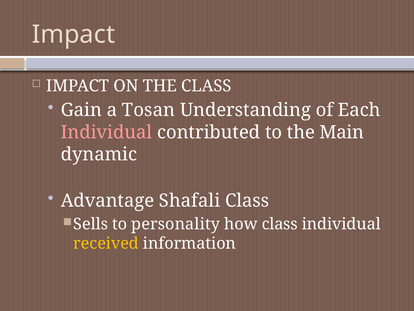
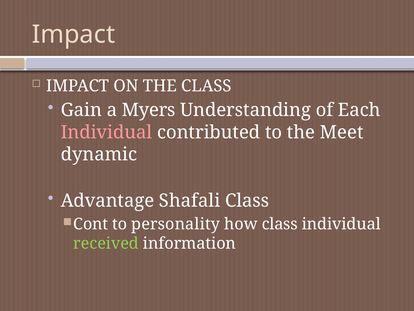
Tosan: Tosan -> Myers (149, 110)
Main: Main -> Meet (342, 132)
Sells: Sells -> Cont (91, 224)
received colour: yellow -> light green (106, 243)
